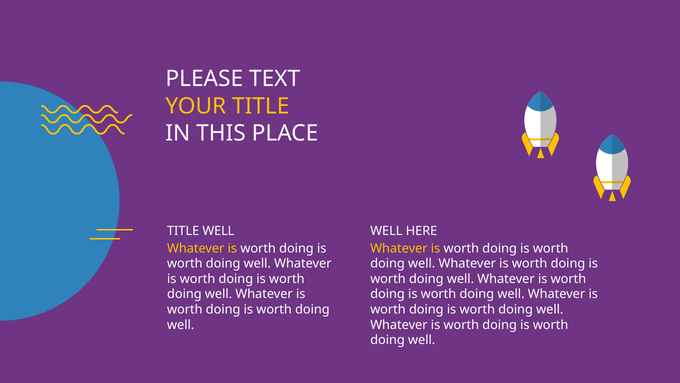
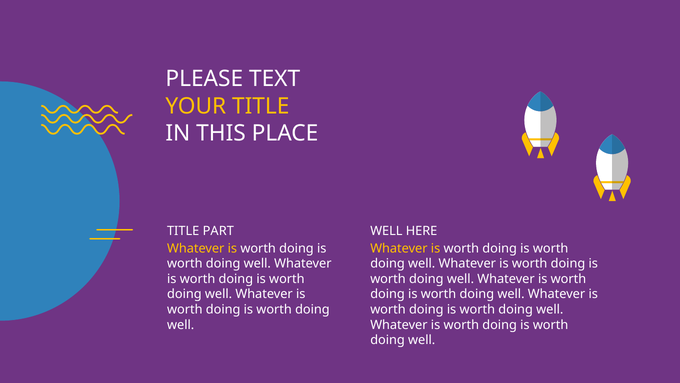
TITLE WELL: WELL -> PART (218, 231)
